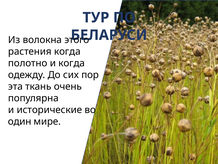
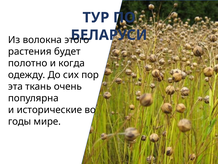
растения когда: когда -> будет (67, 51)
один: один -> годы (20, 121)
